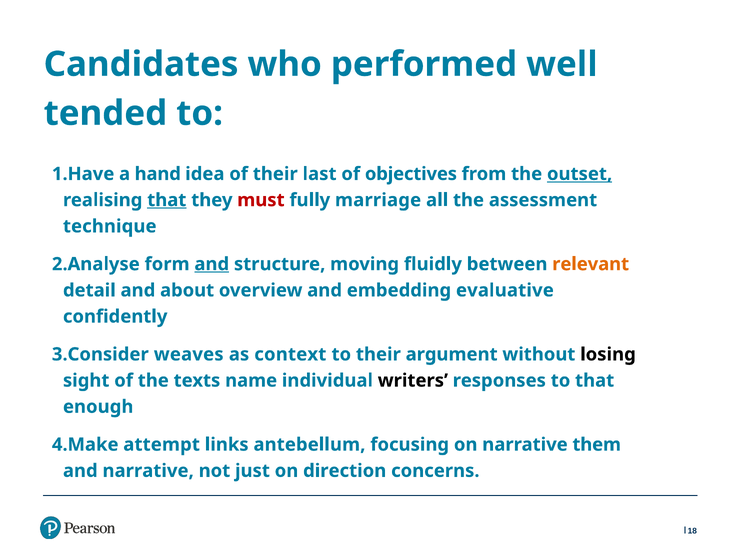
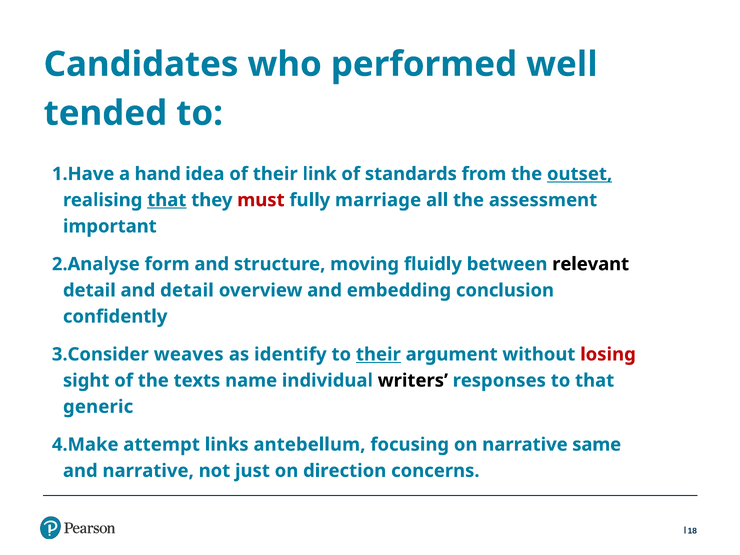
last: last -> link (320, 174)
objectives: objectives -> standards (411, 174)
technique: technique -> important (110, 226)
and underline: present -> none (212, 264)
relevant colour: orange -> black (591, 264)
and about: about -> detail (187, 290)
evaluative: evaluative -> conclusion (505, 290)
context: context -> identify (290, 354)
their underline: none -> present (378, 354)
losing colour: black -> red (608, 354)
enough: enough -> generic (98, 407)
them: them -> same (597, 445)
